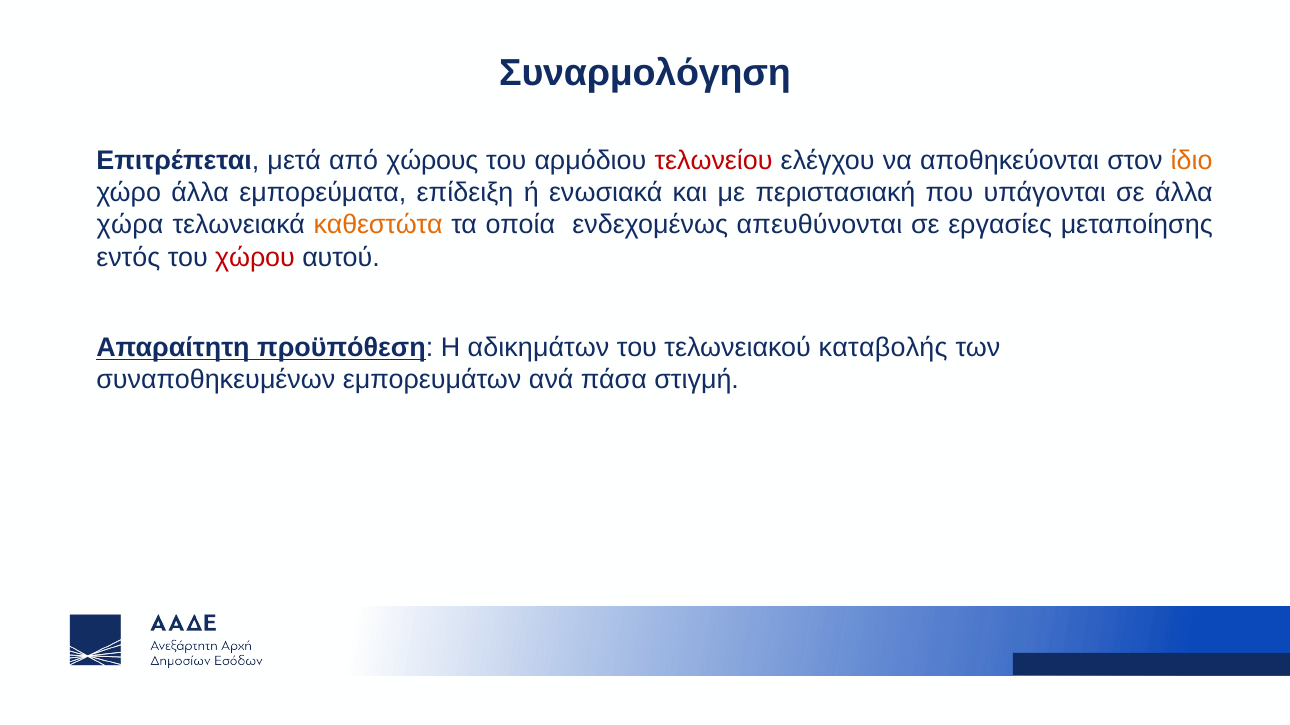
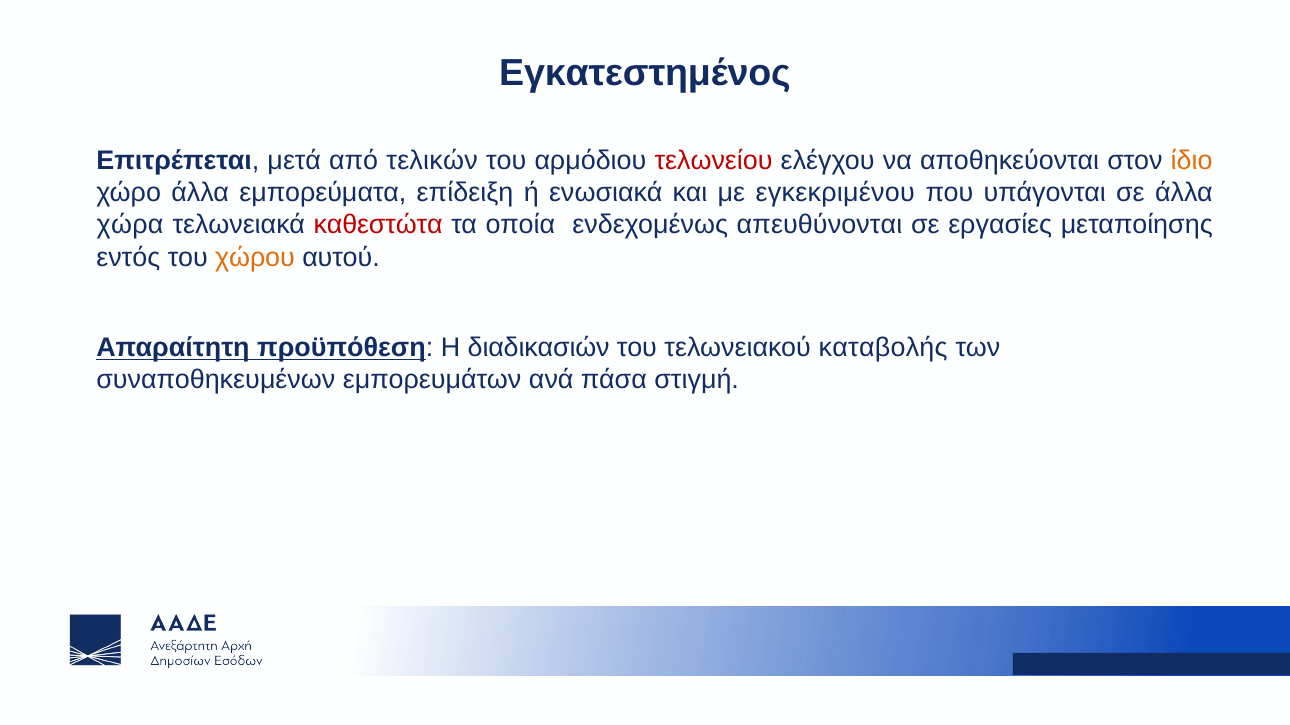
Συναρμολόγηση: Συναρμολόγηση -> Εγκατεστημένος (645, 73)
χώρους: χώρους -> τελικών (432, 161)
περιστασιακή: περιστασιακή -> εγκεκριμένου (835, 193)
καθεστώτα colour: orange -> red (378, 225)
χώρου colour: red -> orange (255, 257)
αδικημάτων: αδικημάτων -> διαδικασιών (539, 348)
